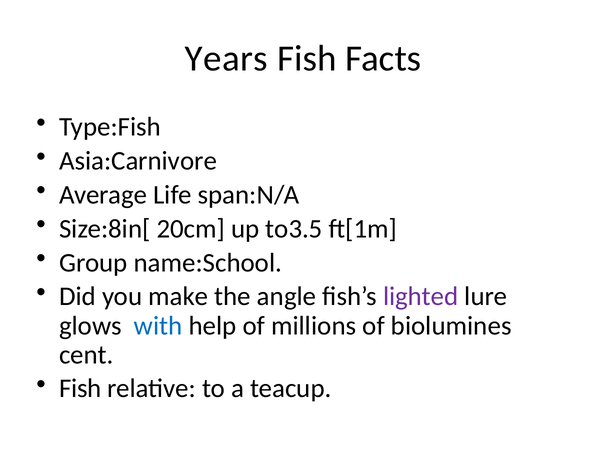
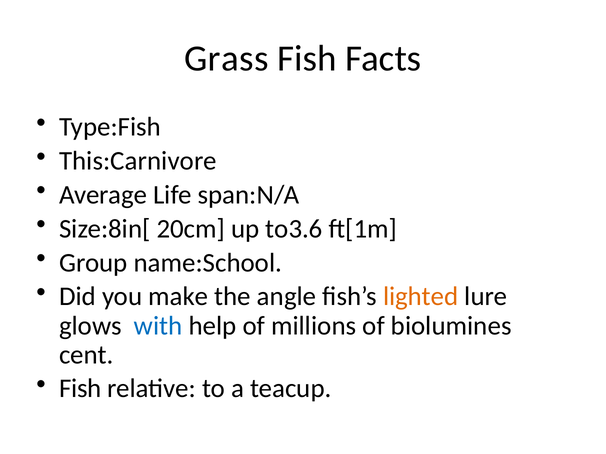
Years: Years -> Grass (226, 59)
Asia:Carnivore: Asia:Carnivore -> This:Carnivore (138, 161)
to3.5: to3.5 -> to3.6 (294, 229)
lighted colour: purple -> orange (421, 297)
